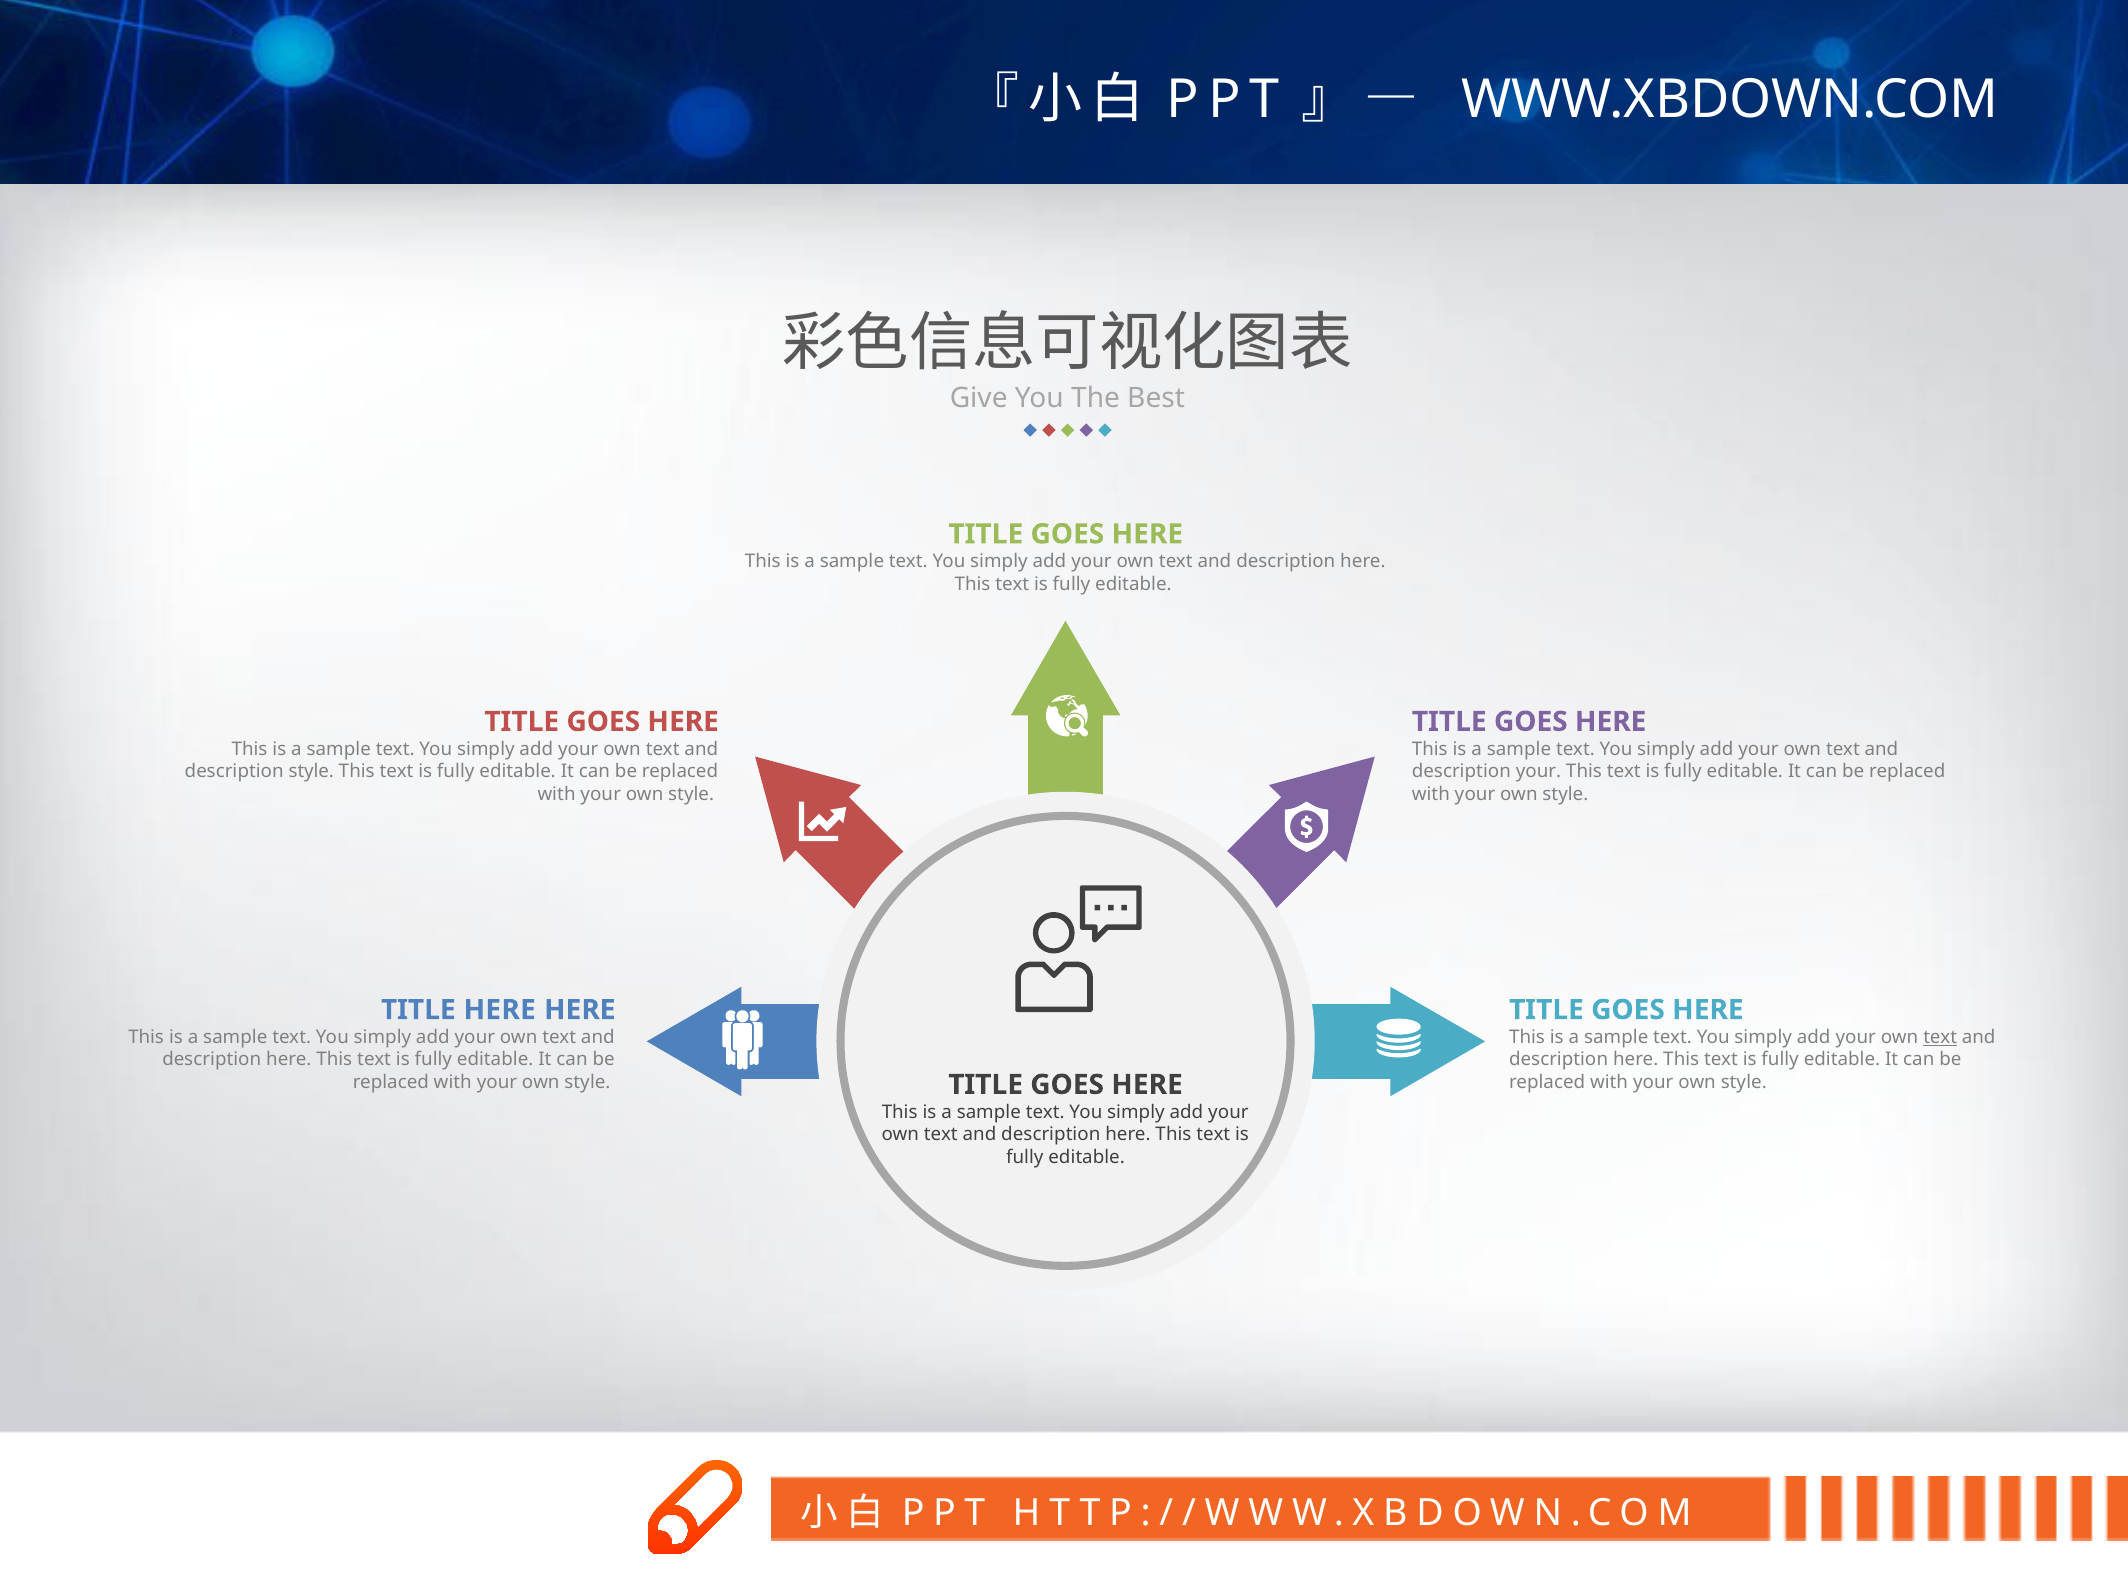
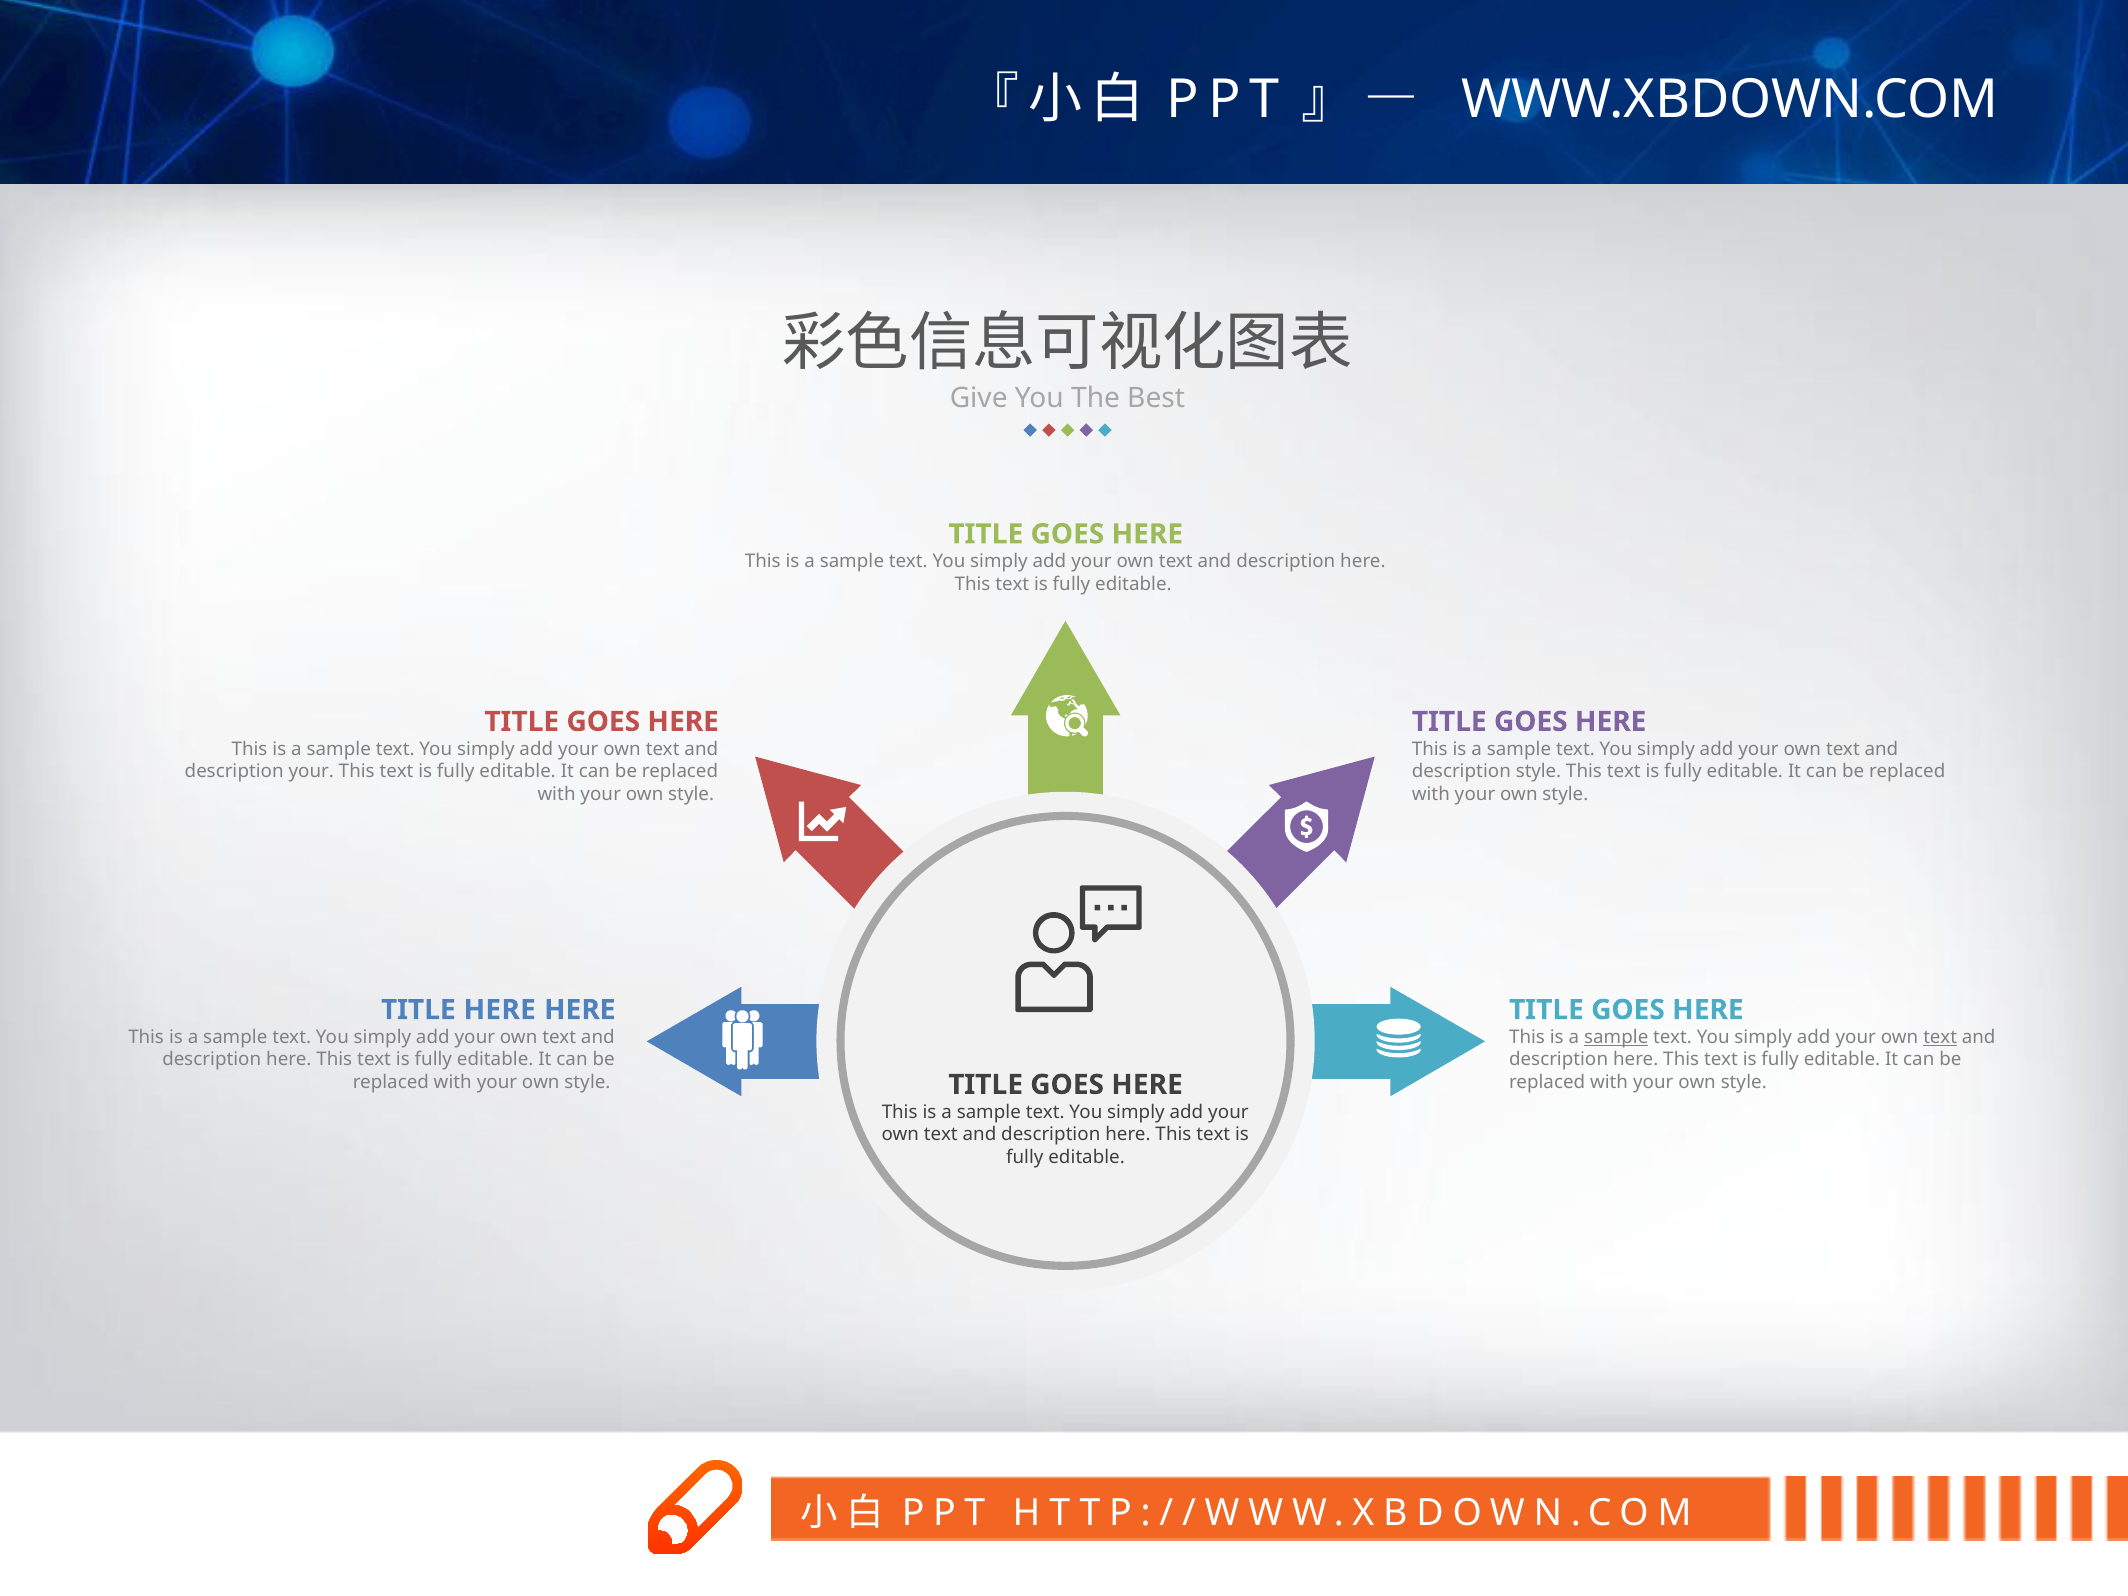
description style: style -> your (311, 772)
description your: your -> style (1539, 772)
sample underline: none -> present (1616, 1037)
